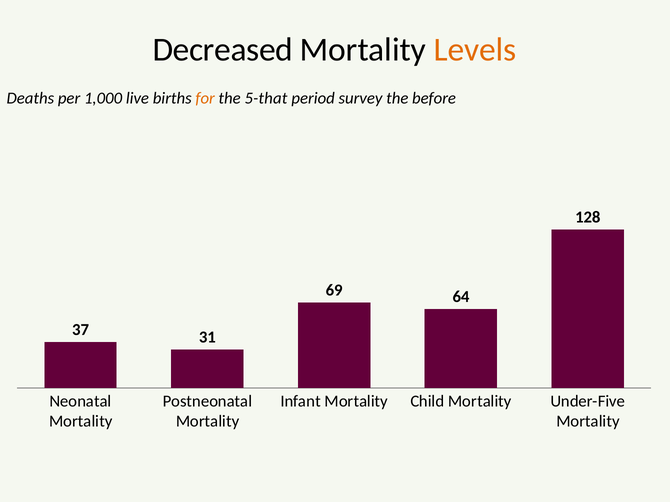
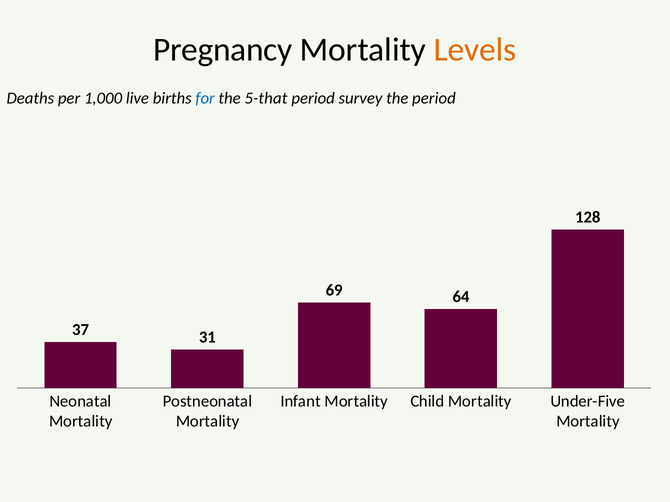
Decreased: Decreased -> Pregnancy (223, 50)
for colour: orange -> blue (205, 98)
the before: before -> period (434, 98)
